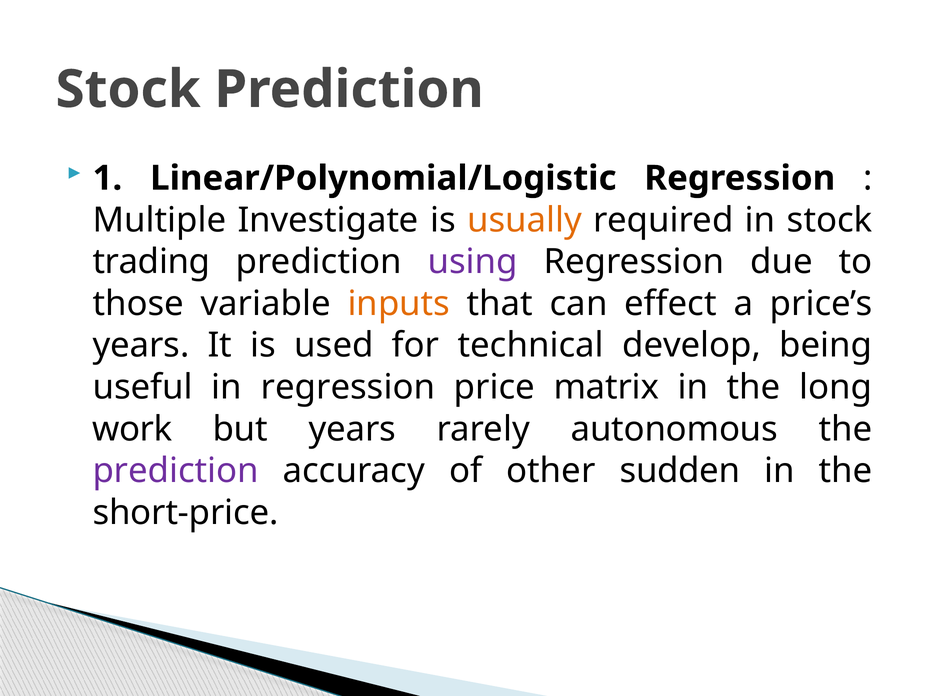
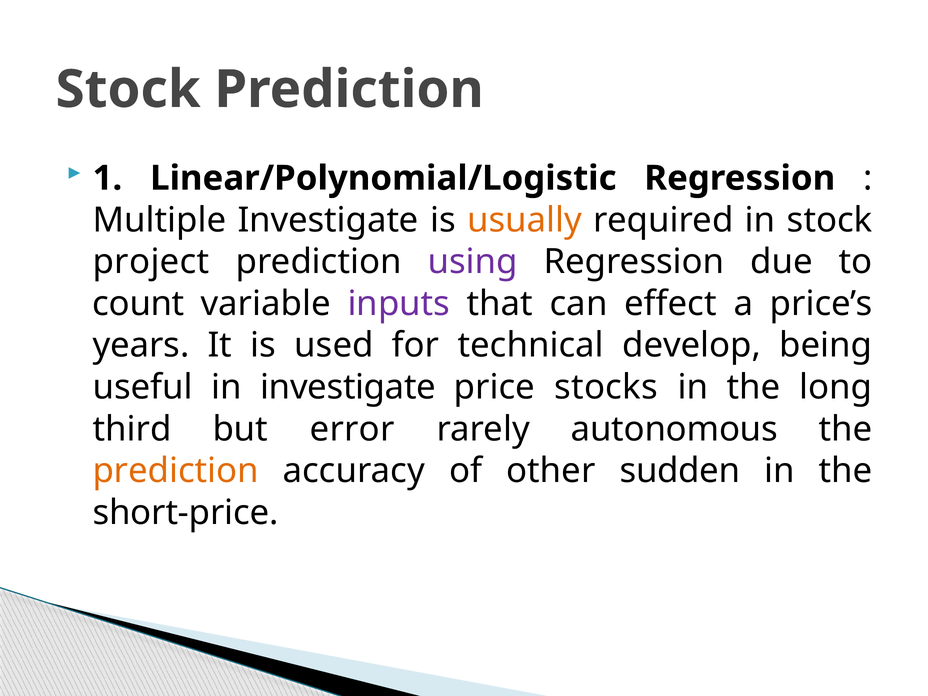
trading: trading -> project (151, 262)
those: those -> count (138, 304)
inputs colour: orange -> purple (399, 304)
in regression: regression -> investigate (348, 387)
matrix: matrix -> stocks (606, 387)
work: work -> third (132, 429)
but years: years -> error (352, 429)
prediction colour: purple -> orange (176, 471)
